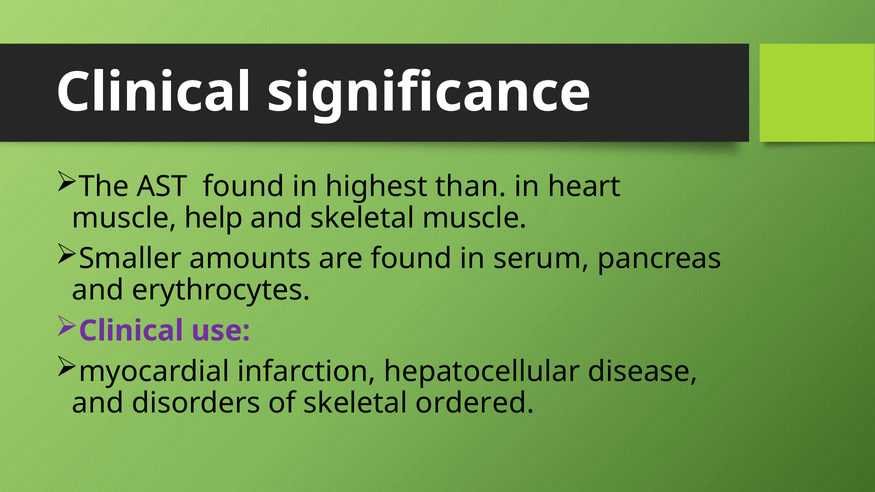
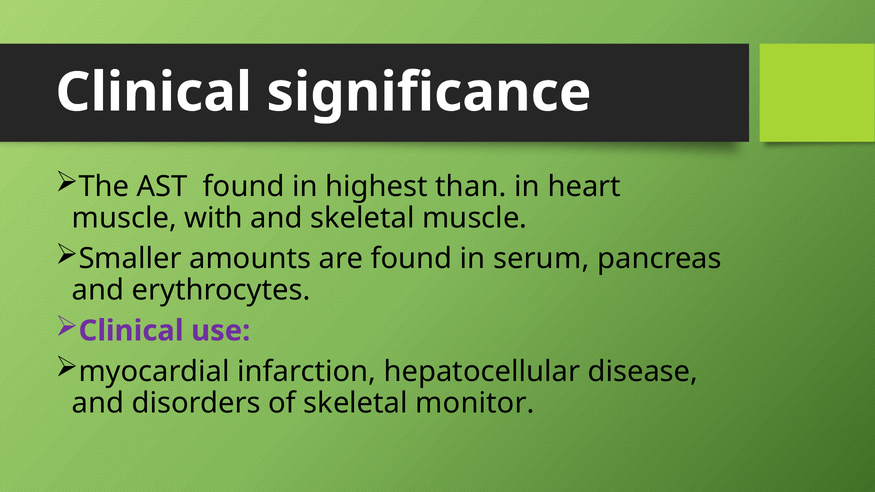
help: help -> with (214, 218)
ordered: ordered -> monitor (475, 403)
